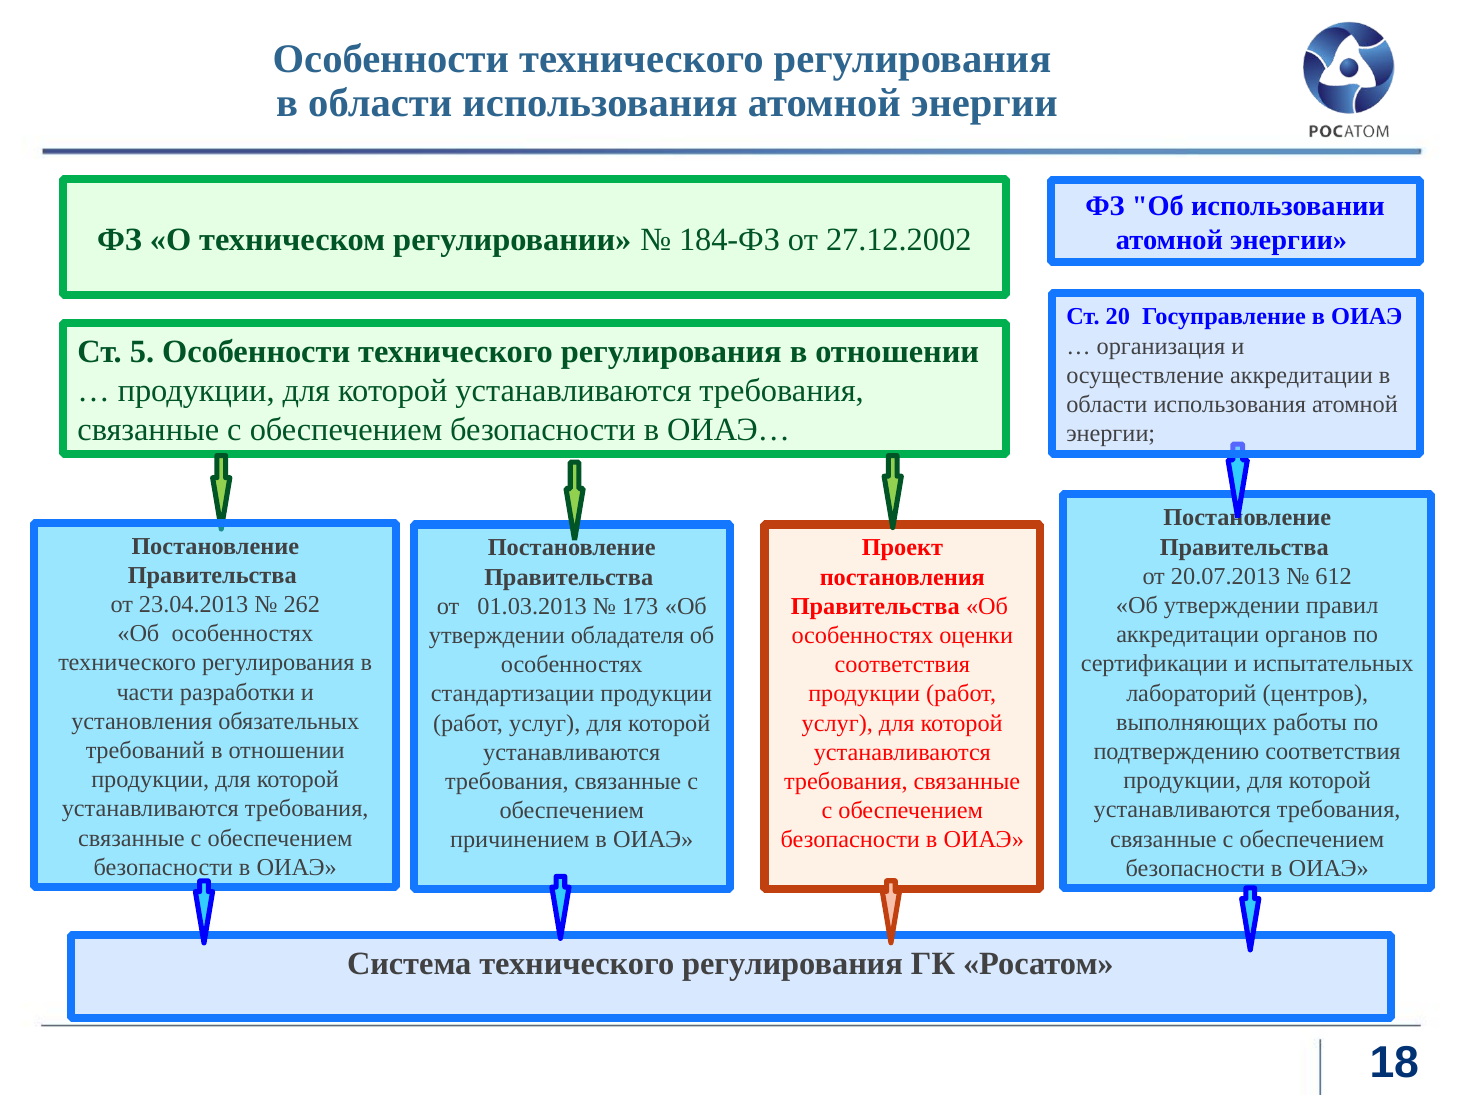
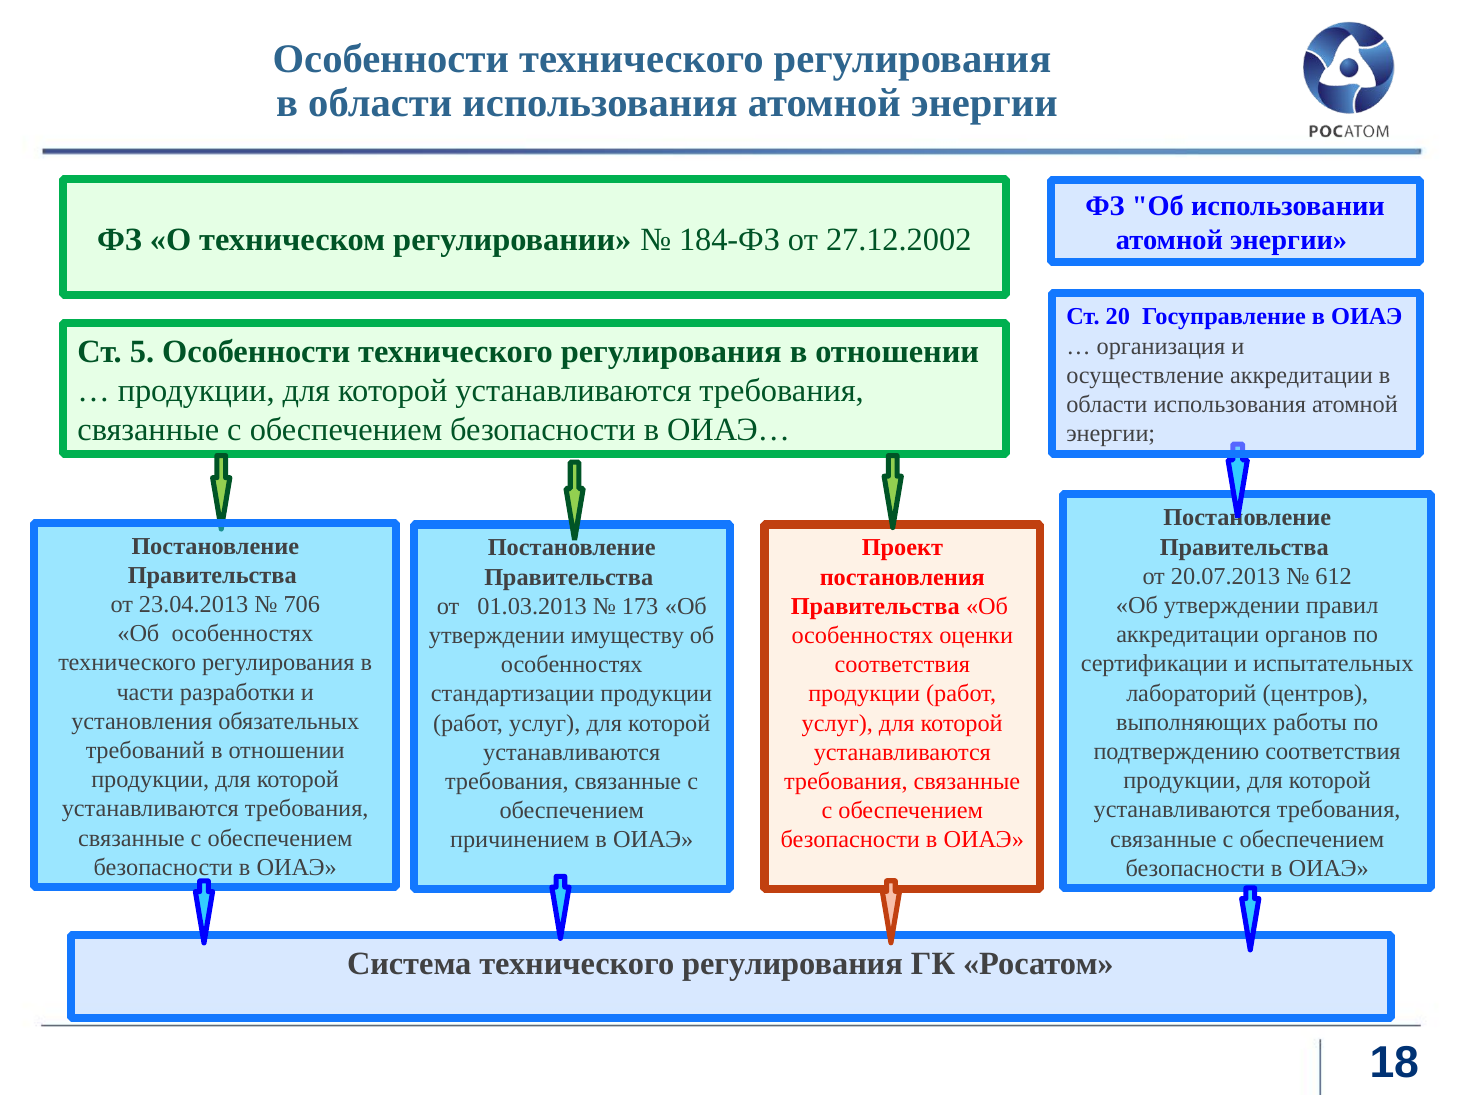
262: 262 -> 706 (302, 604)
обладателя: обладателя -> имуществу (627, 636)
